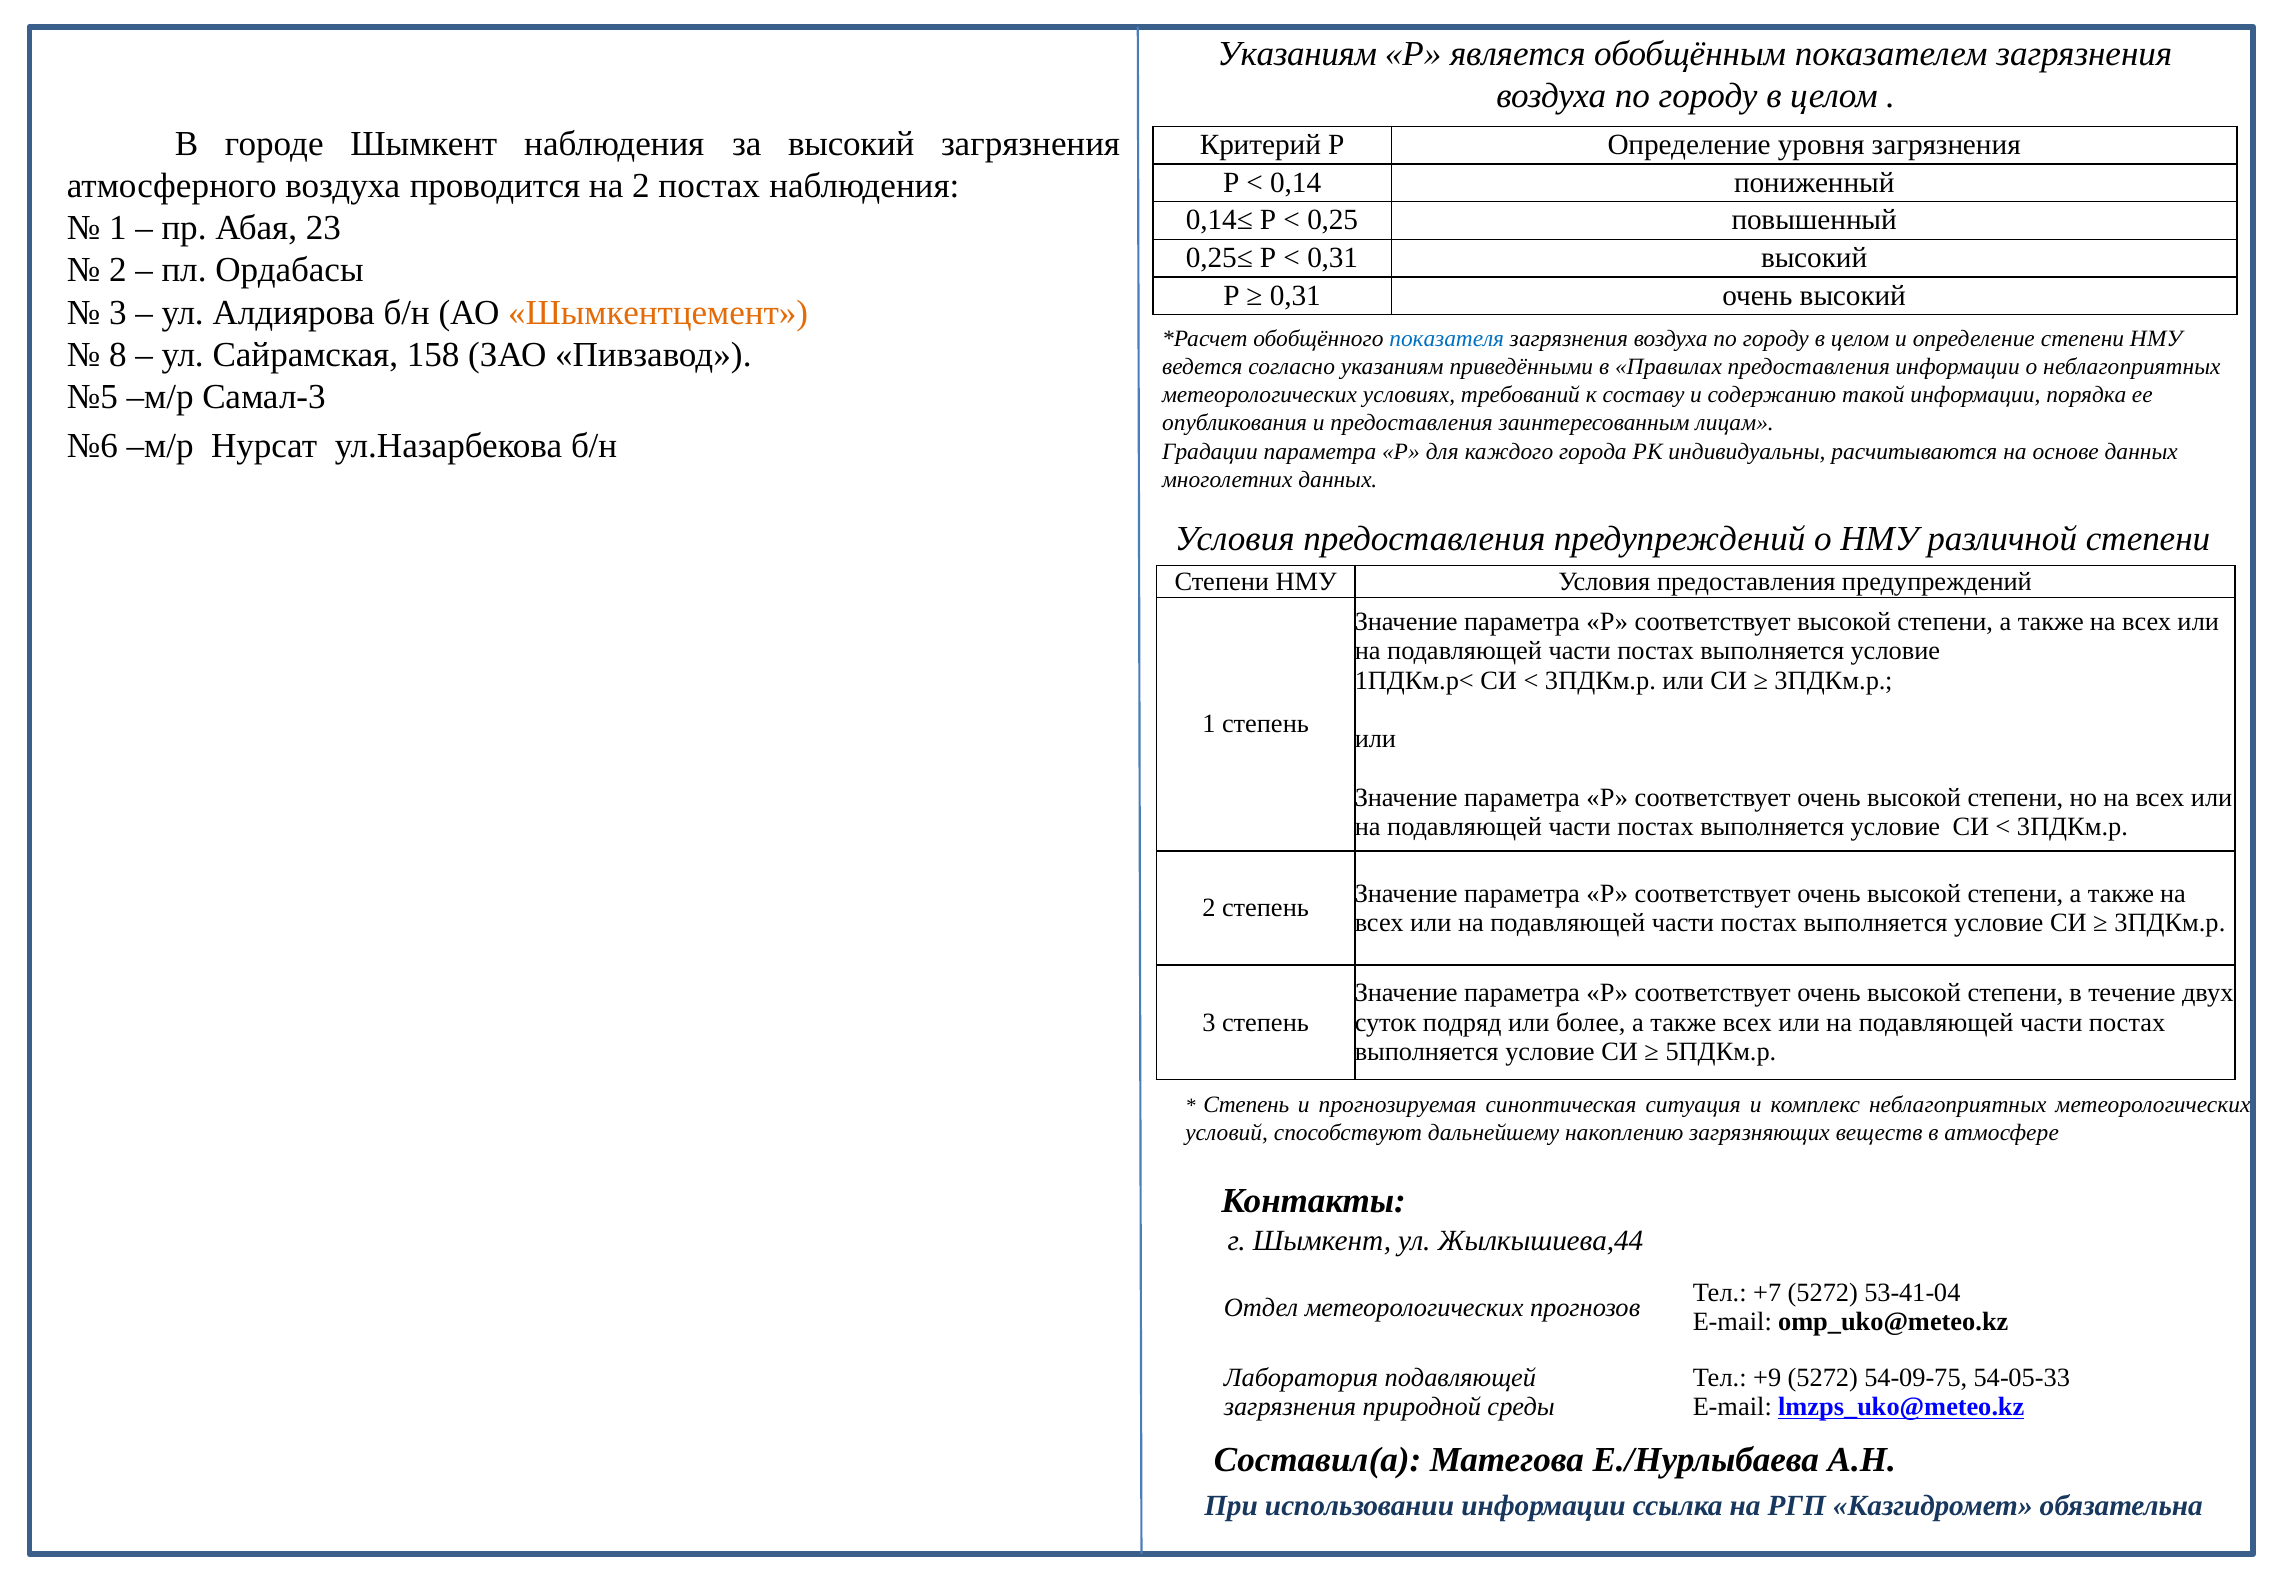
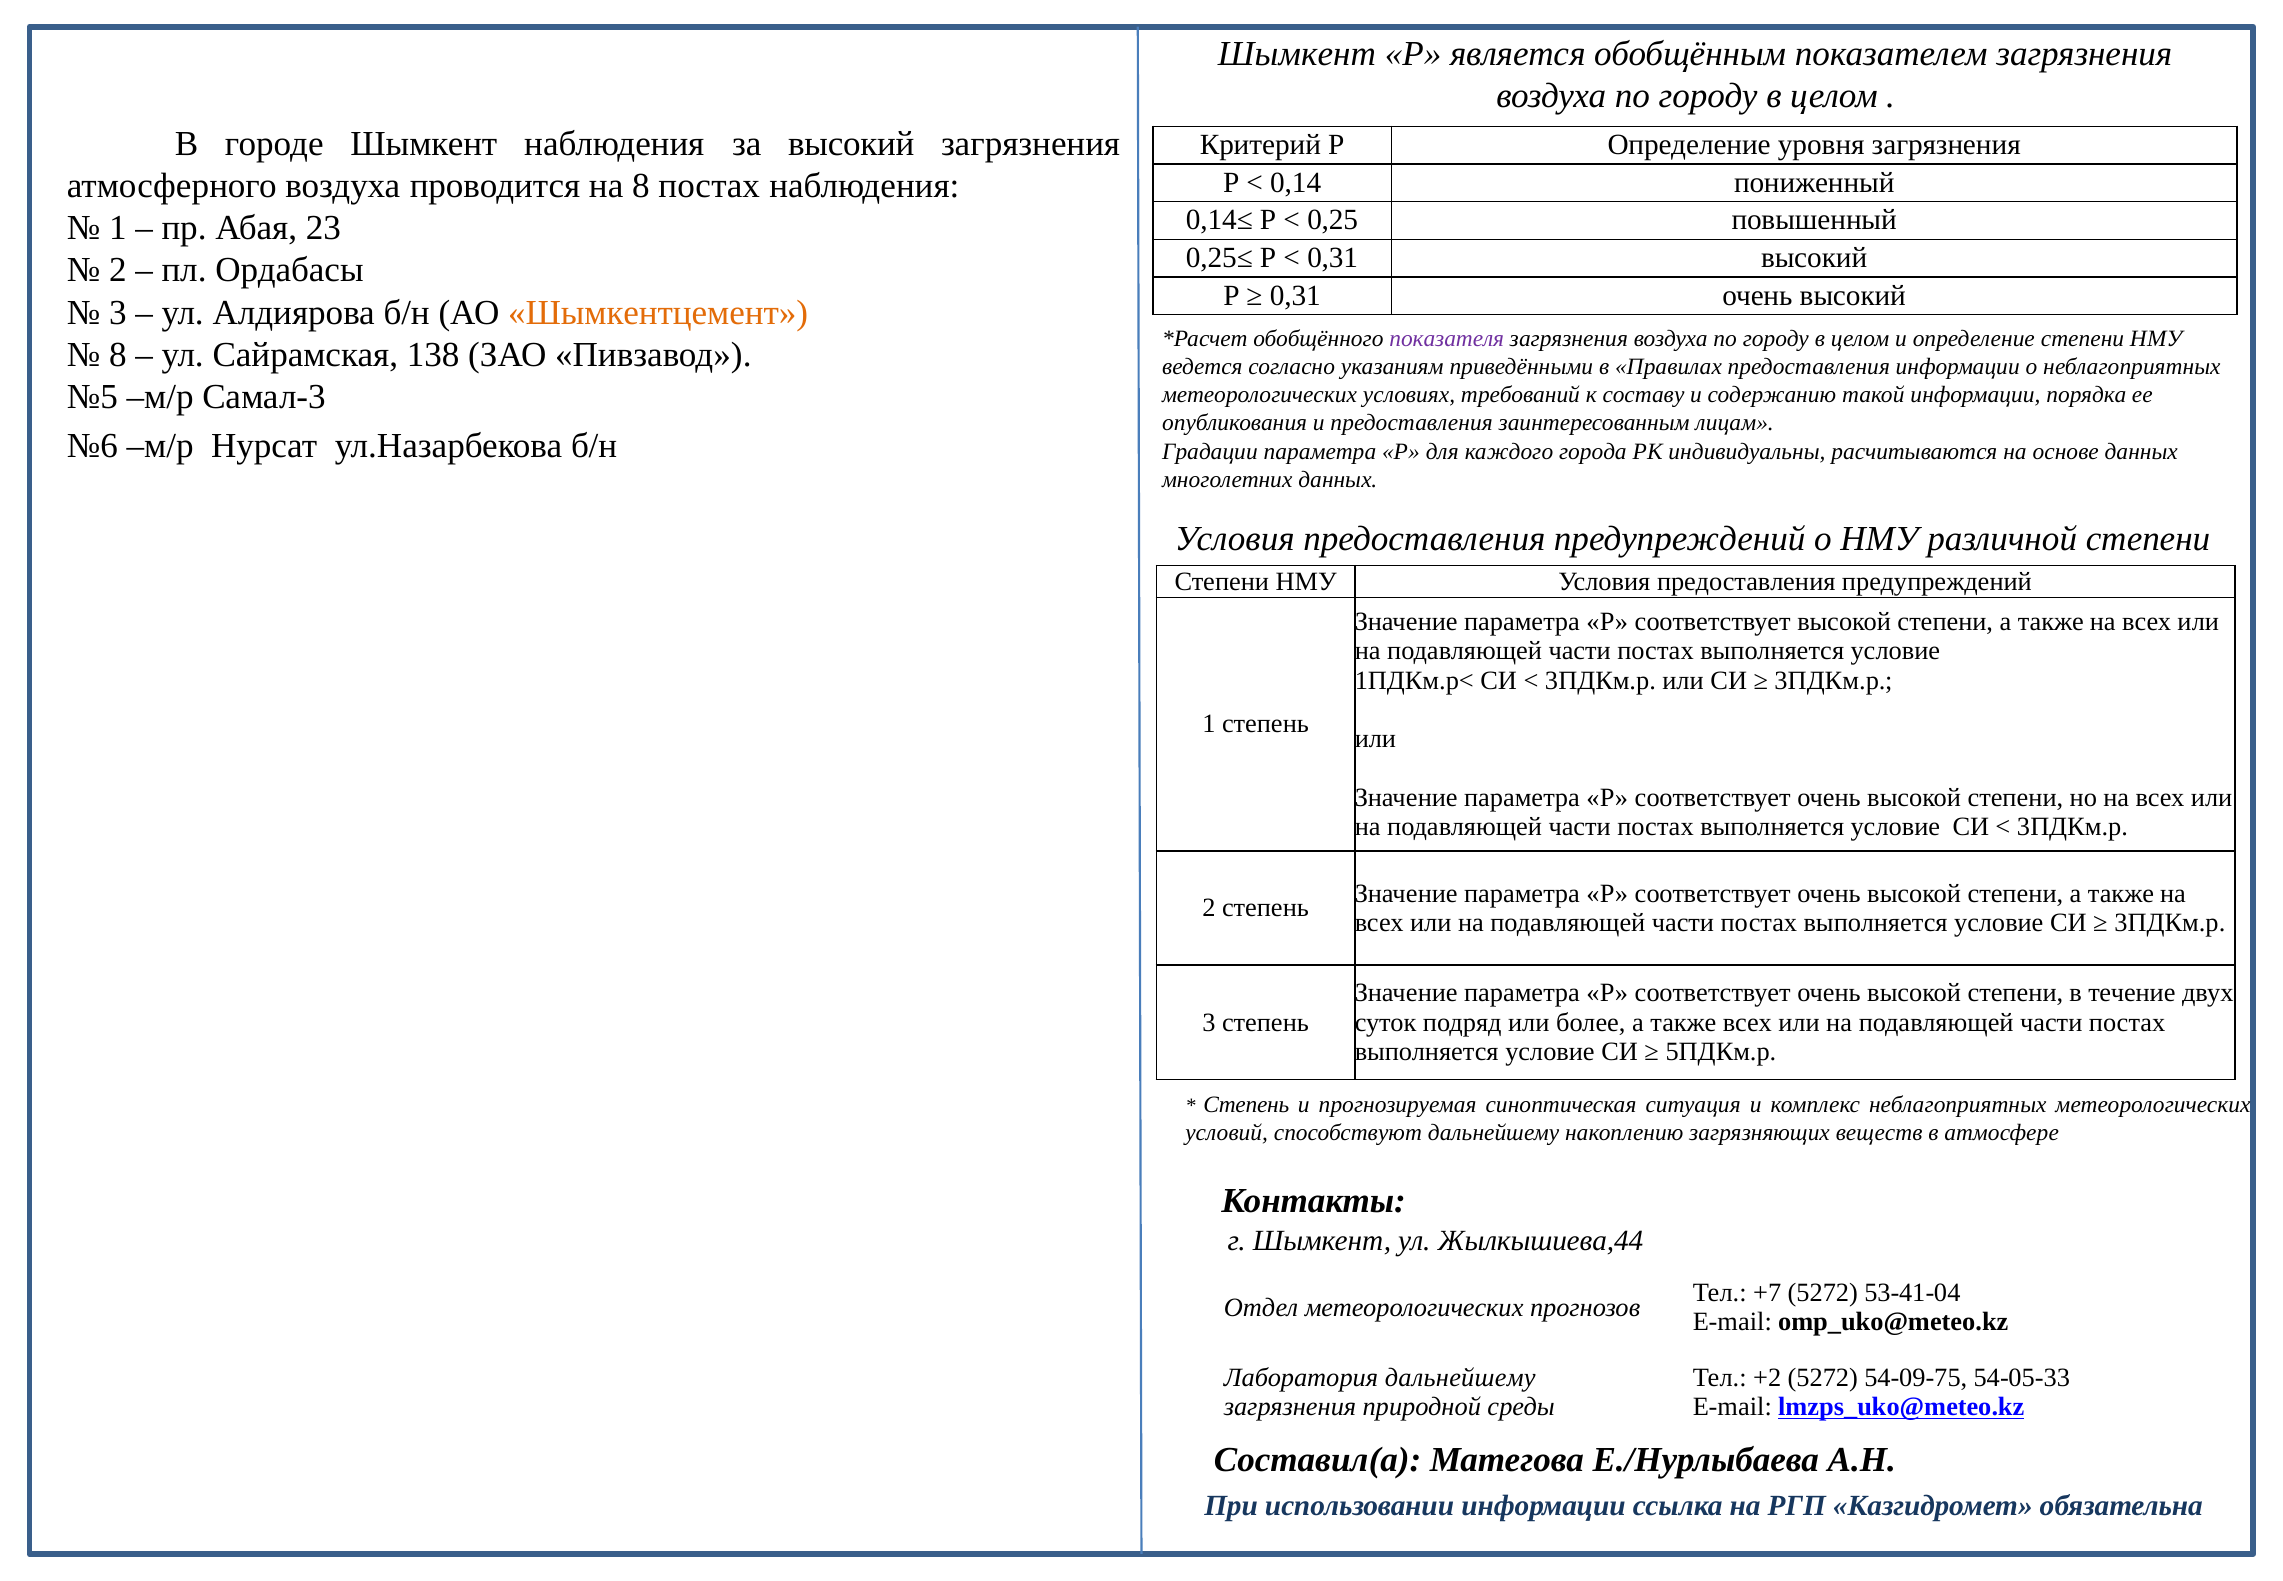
Указаниям: Указаниям -> Шымкент (1297, 54)
на 2: 2 -> 8 (641, 186)
показателя colour: blue -> purple (1447, 339)
158: 158 -> 138 (433, 354)
Лаборатория подавляющей: подавляющей -> дальнейшему (1460, 1377)
+9: +9 -> +2 (1767, 1377)
